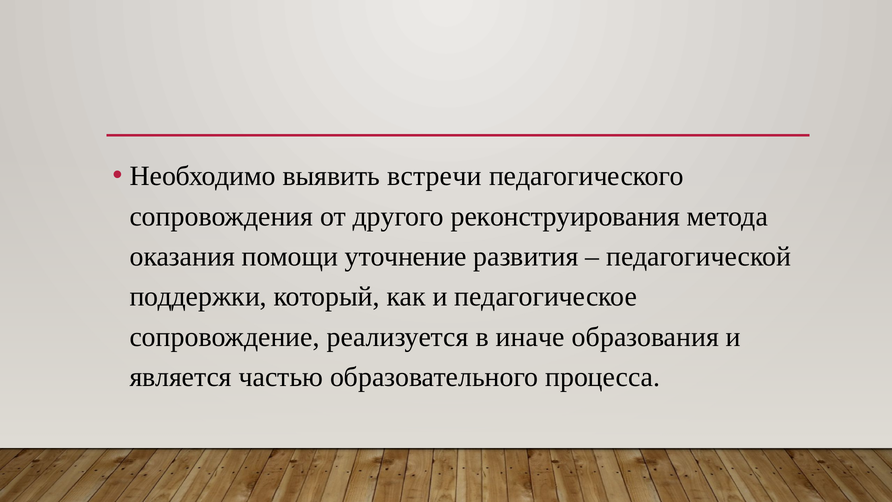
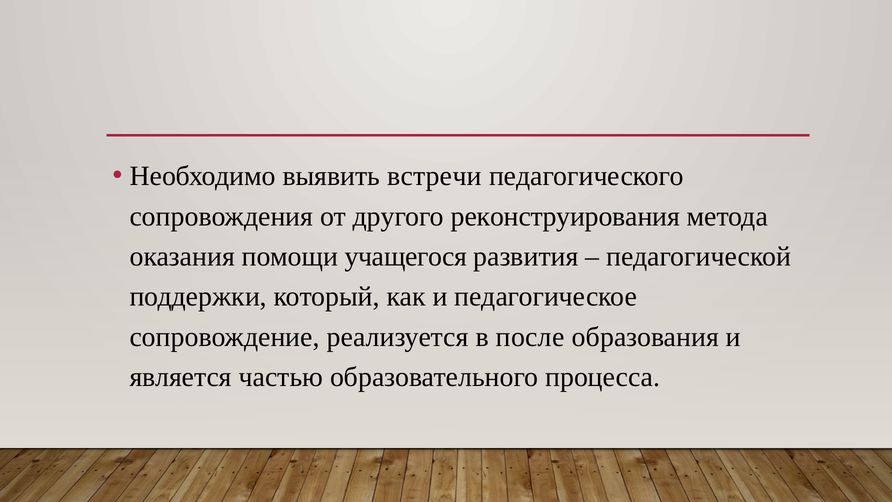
уточнение: уточнение -> учащегося (406, 256)
иначе: иначе -> после (530, 337)
